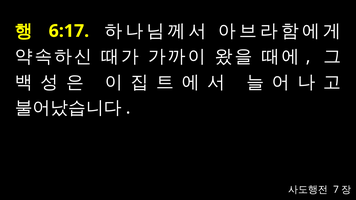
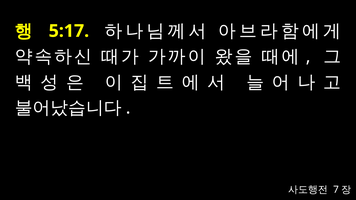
6:17: 6:17 -> 5:17 (69, 31)
